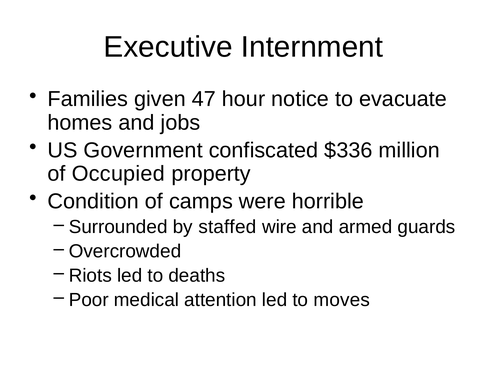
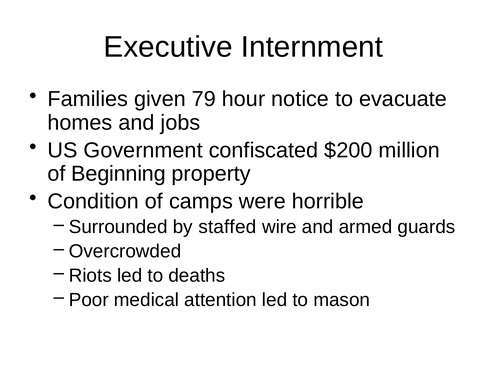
47: 47 -> 79 (204, 99)
$336: $336 -> $200 (348, 150)
Occupied: Occupied -> Beginning (119, 174)
moves: moves -> mason (342, 300)
